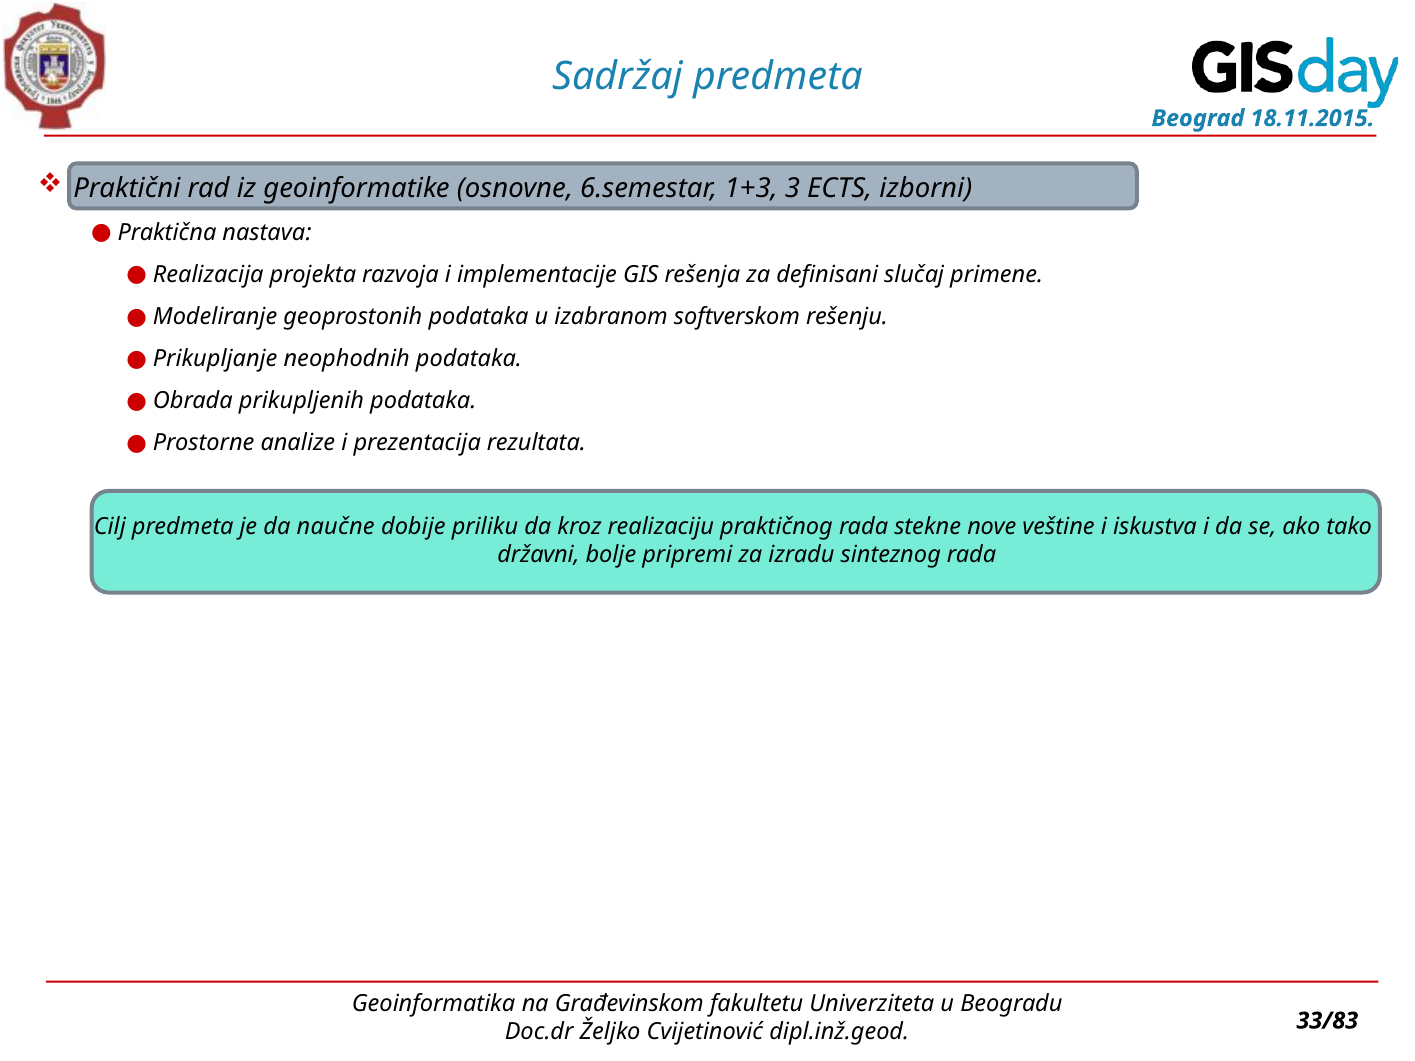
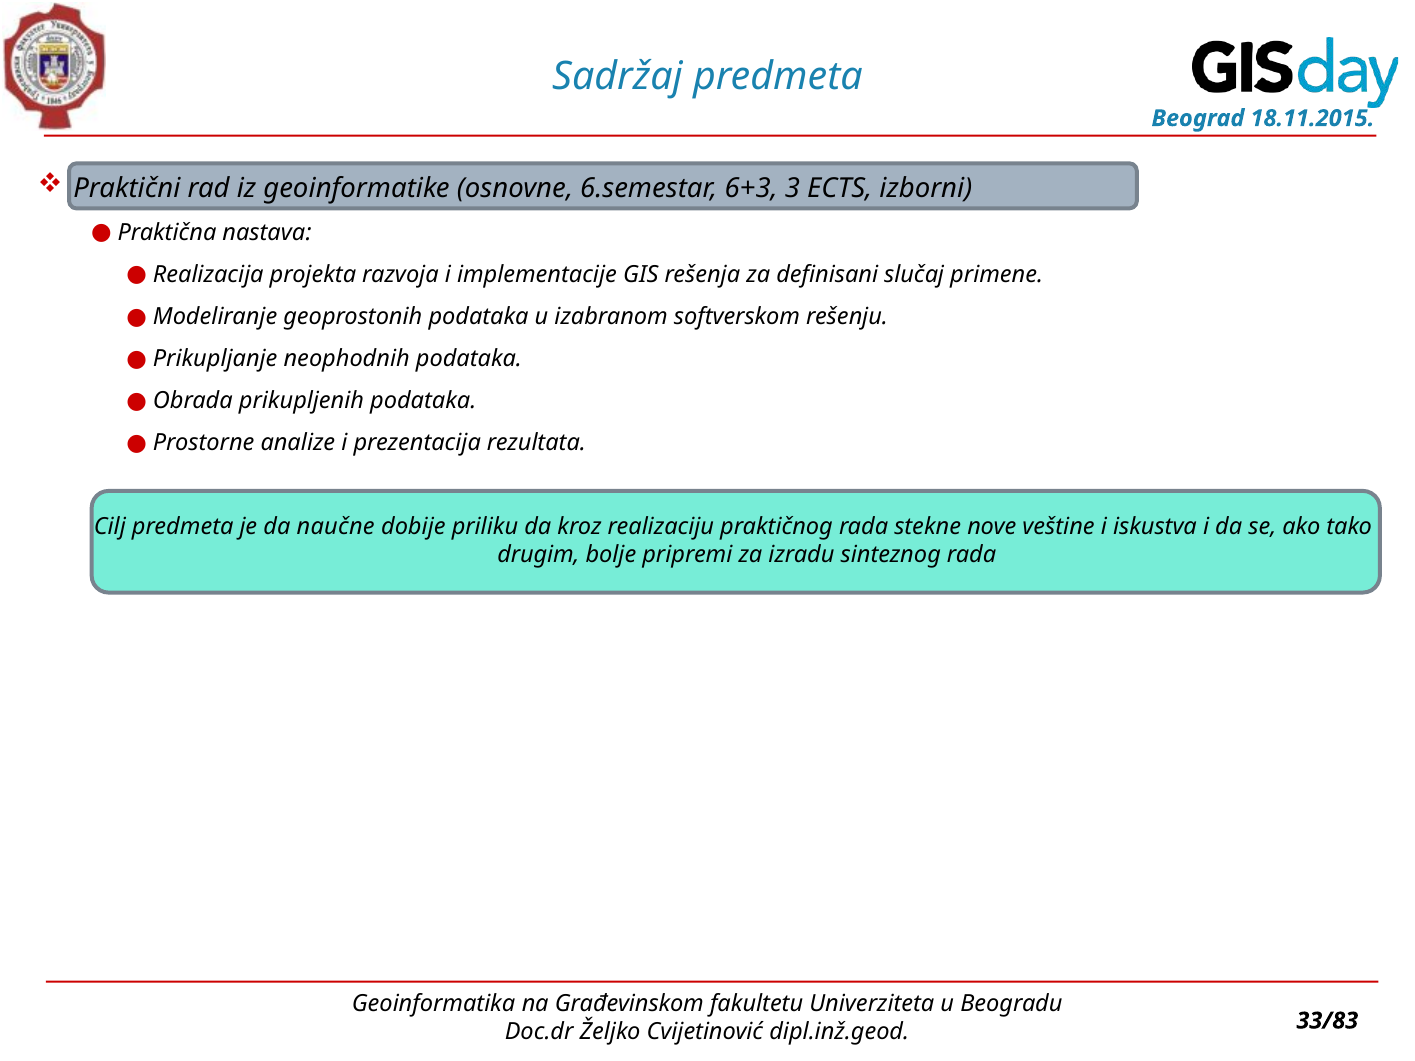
1+3: 1+3 -> 6+3 (751, 188)
državni: državni -> drugim (538, 555)
